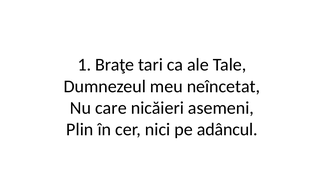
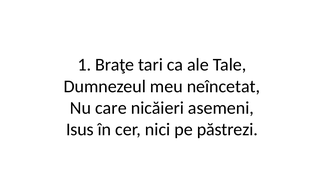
Plin: Plin -> Isus (80, 130)
adâncul: adâncul -> păstrezi (227, 130)
